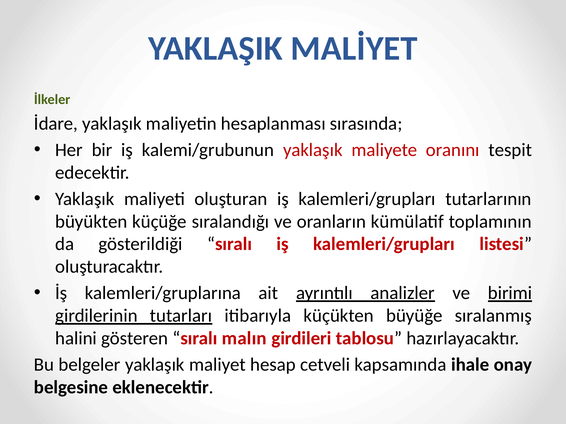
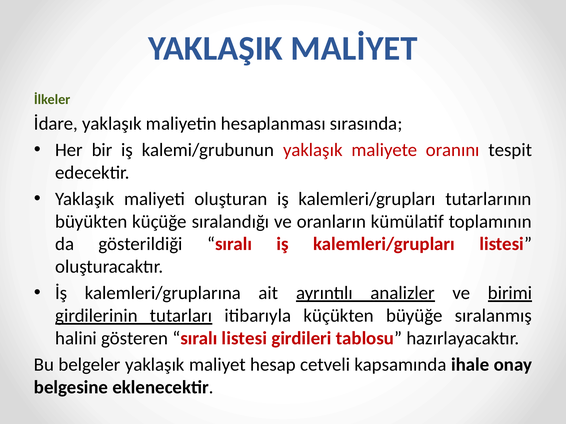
sıralı malın: malın -> listesi (244, 339)
